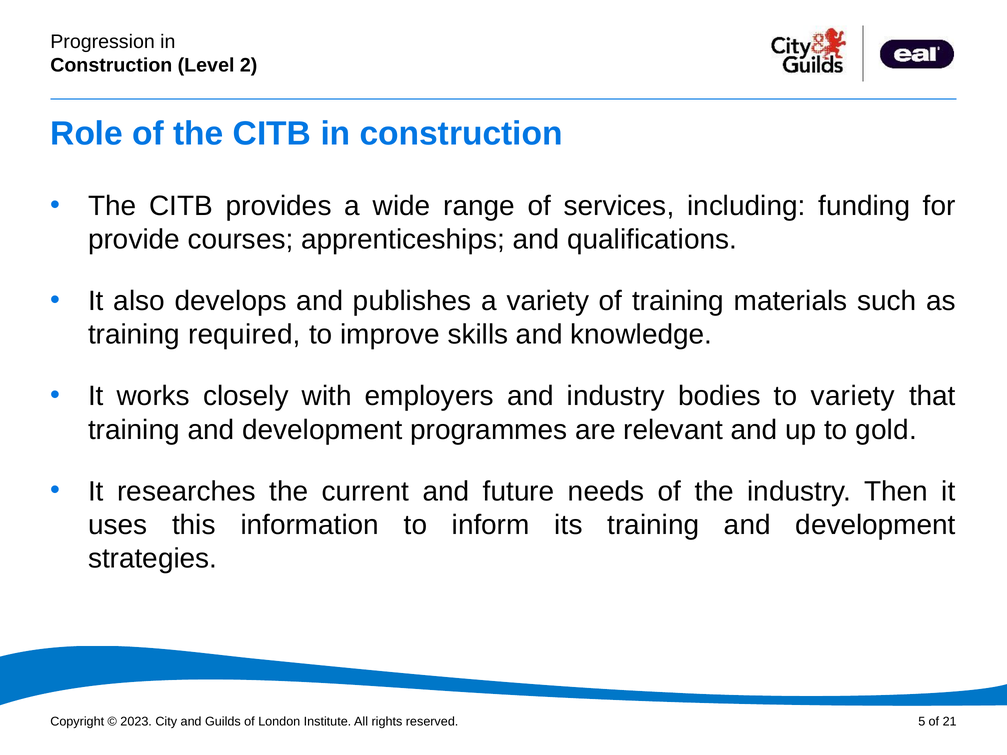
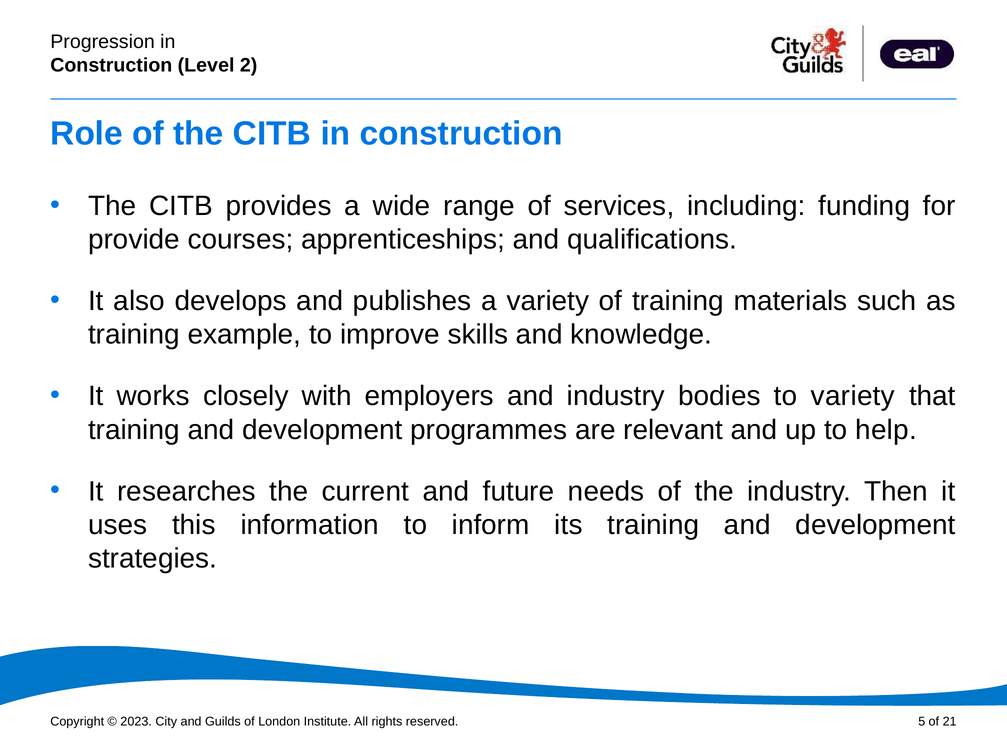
required: required -> example (244, 335)
gold: gold -> help (886, 430)
